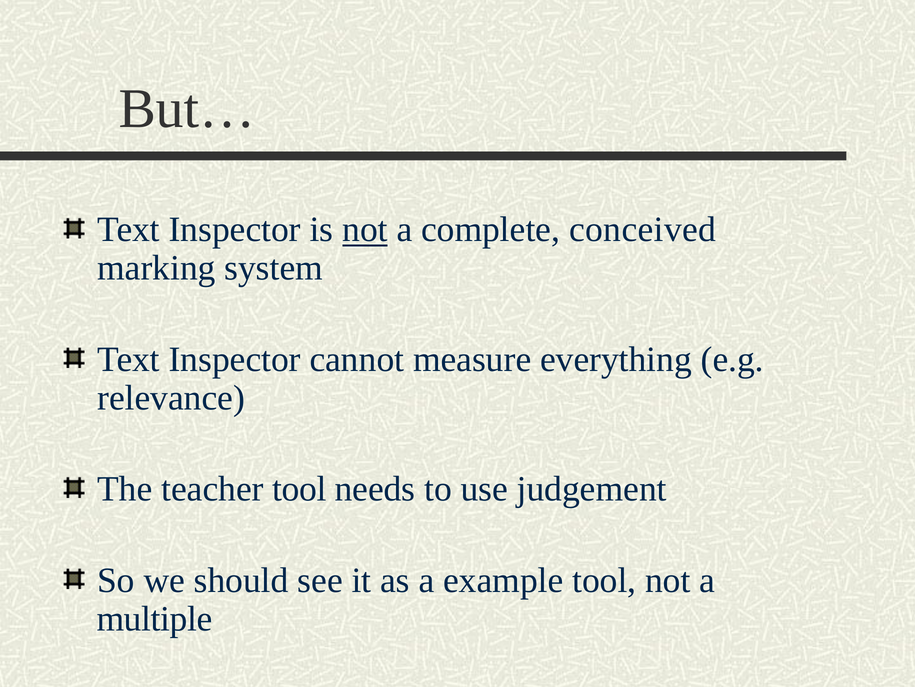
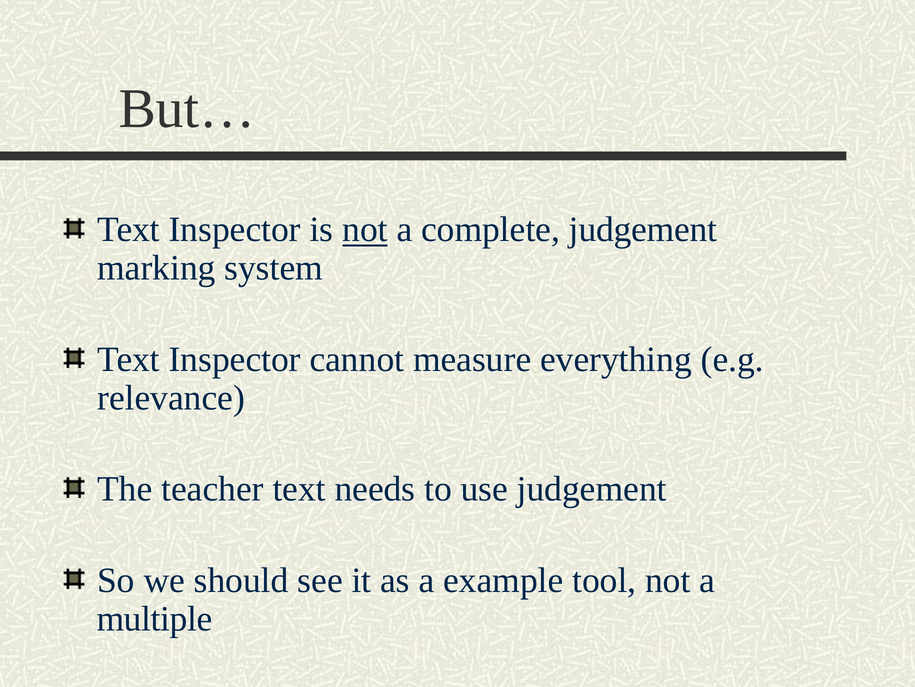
complete conceived: conceived -> judgement (643, 229)
teacher tool: tool -> text (299, 489)
